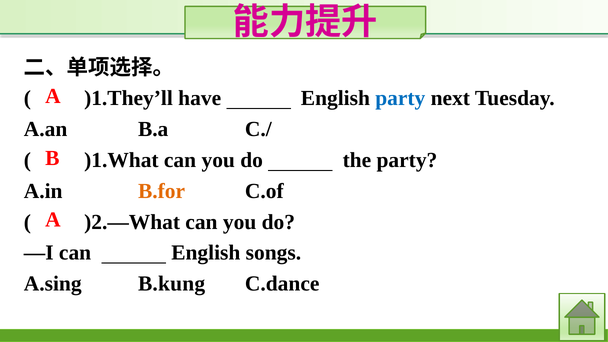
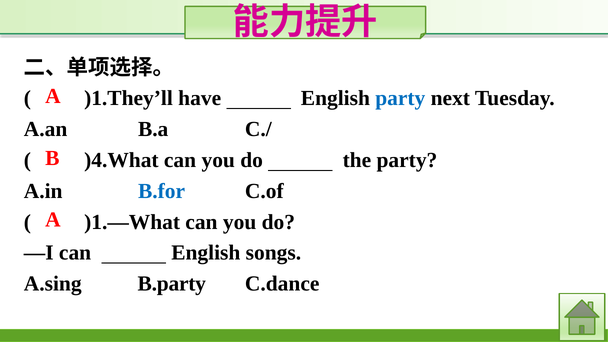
)1.What: )1.What -> )4.What (121, 160)
B.for colour: orange -> blue (162, 191)
)2.—What: )2.—What -> )1.—What (132, 222)
B.kung: B.kung -> B.party (172, 284)
